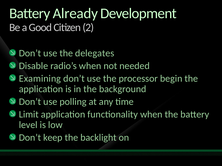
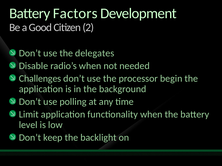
Already: Already -> Factors (75, 13)
Examining: Examining -> Challenges (40, 79)
